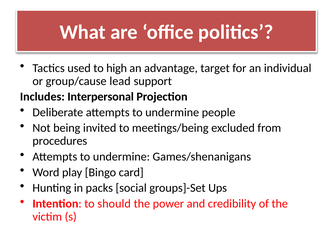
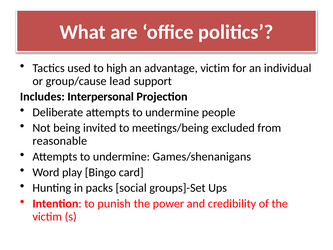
advantage target: target -> victim (215, 68)
procedures: procedures -> reasonable (60, 141)
should: should -> punish (114, 203)
